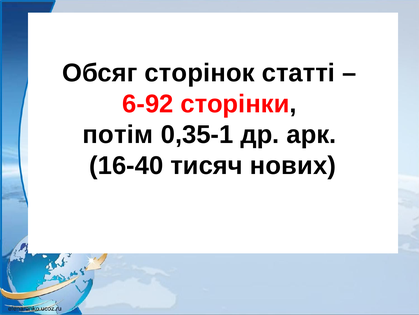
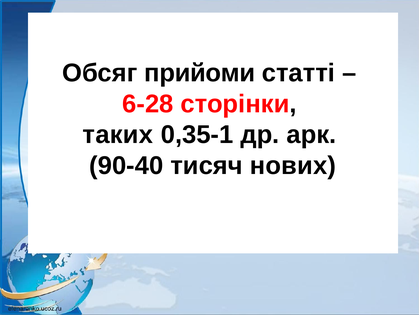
сторінок: сторінок -> прийоми (200, 73)
6-92: 6-92 -> 6-28 (148, 104)
потім: потім -> таких (118, 134)
16-40: 16-40 -> 90-40 (126, 165)
